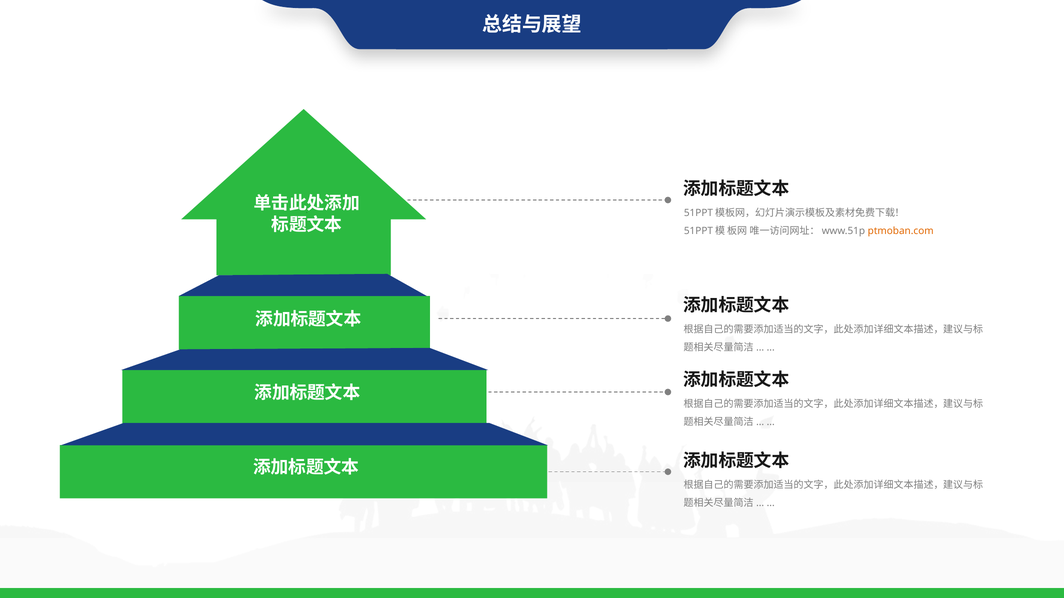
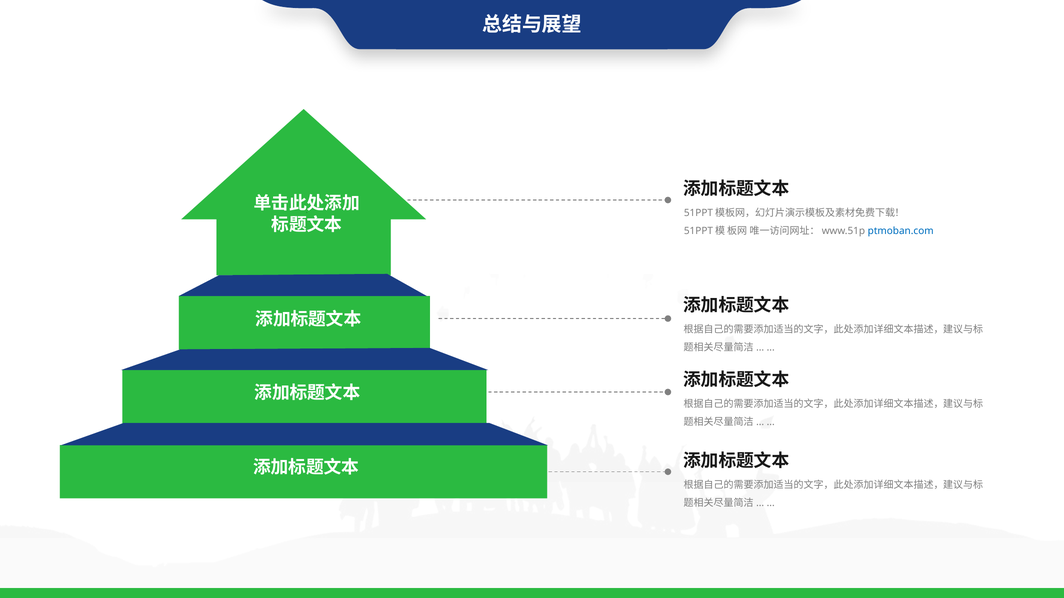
ptmoban.com colour: orange -> blue (901, 231)
